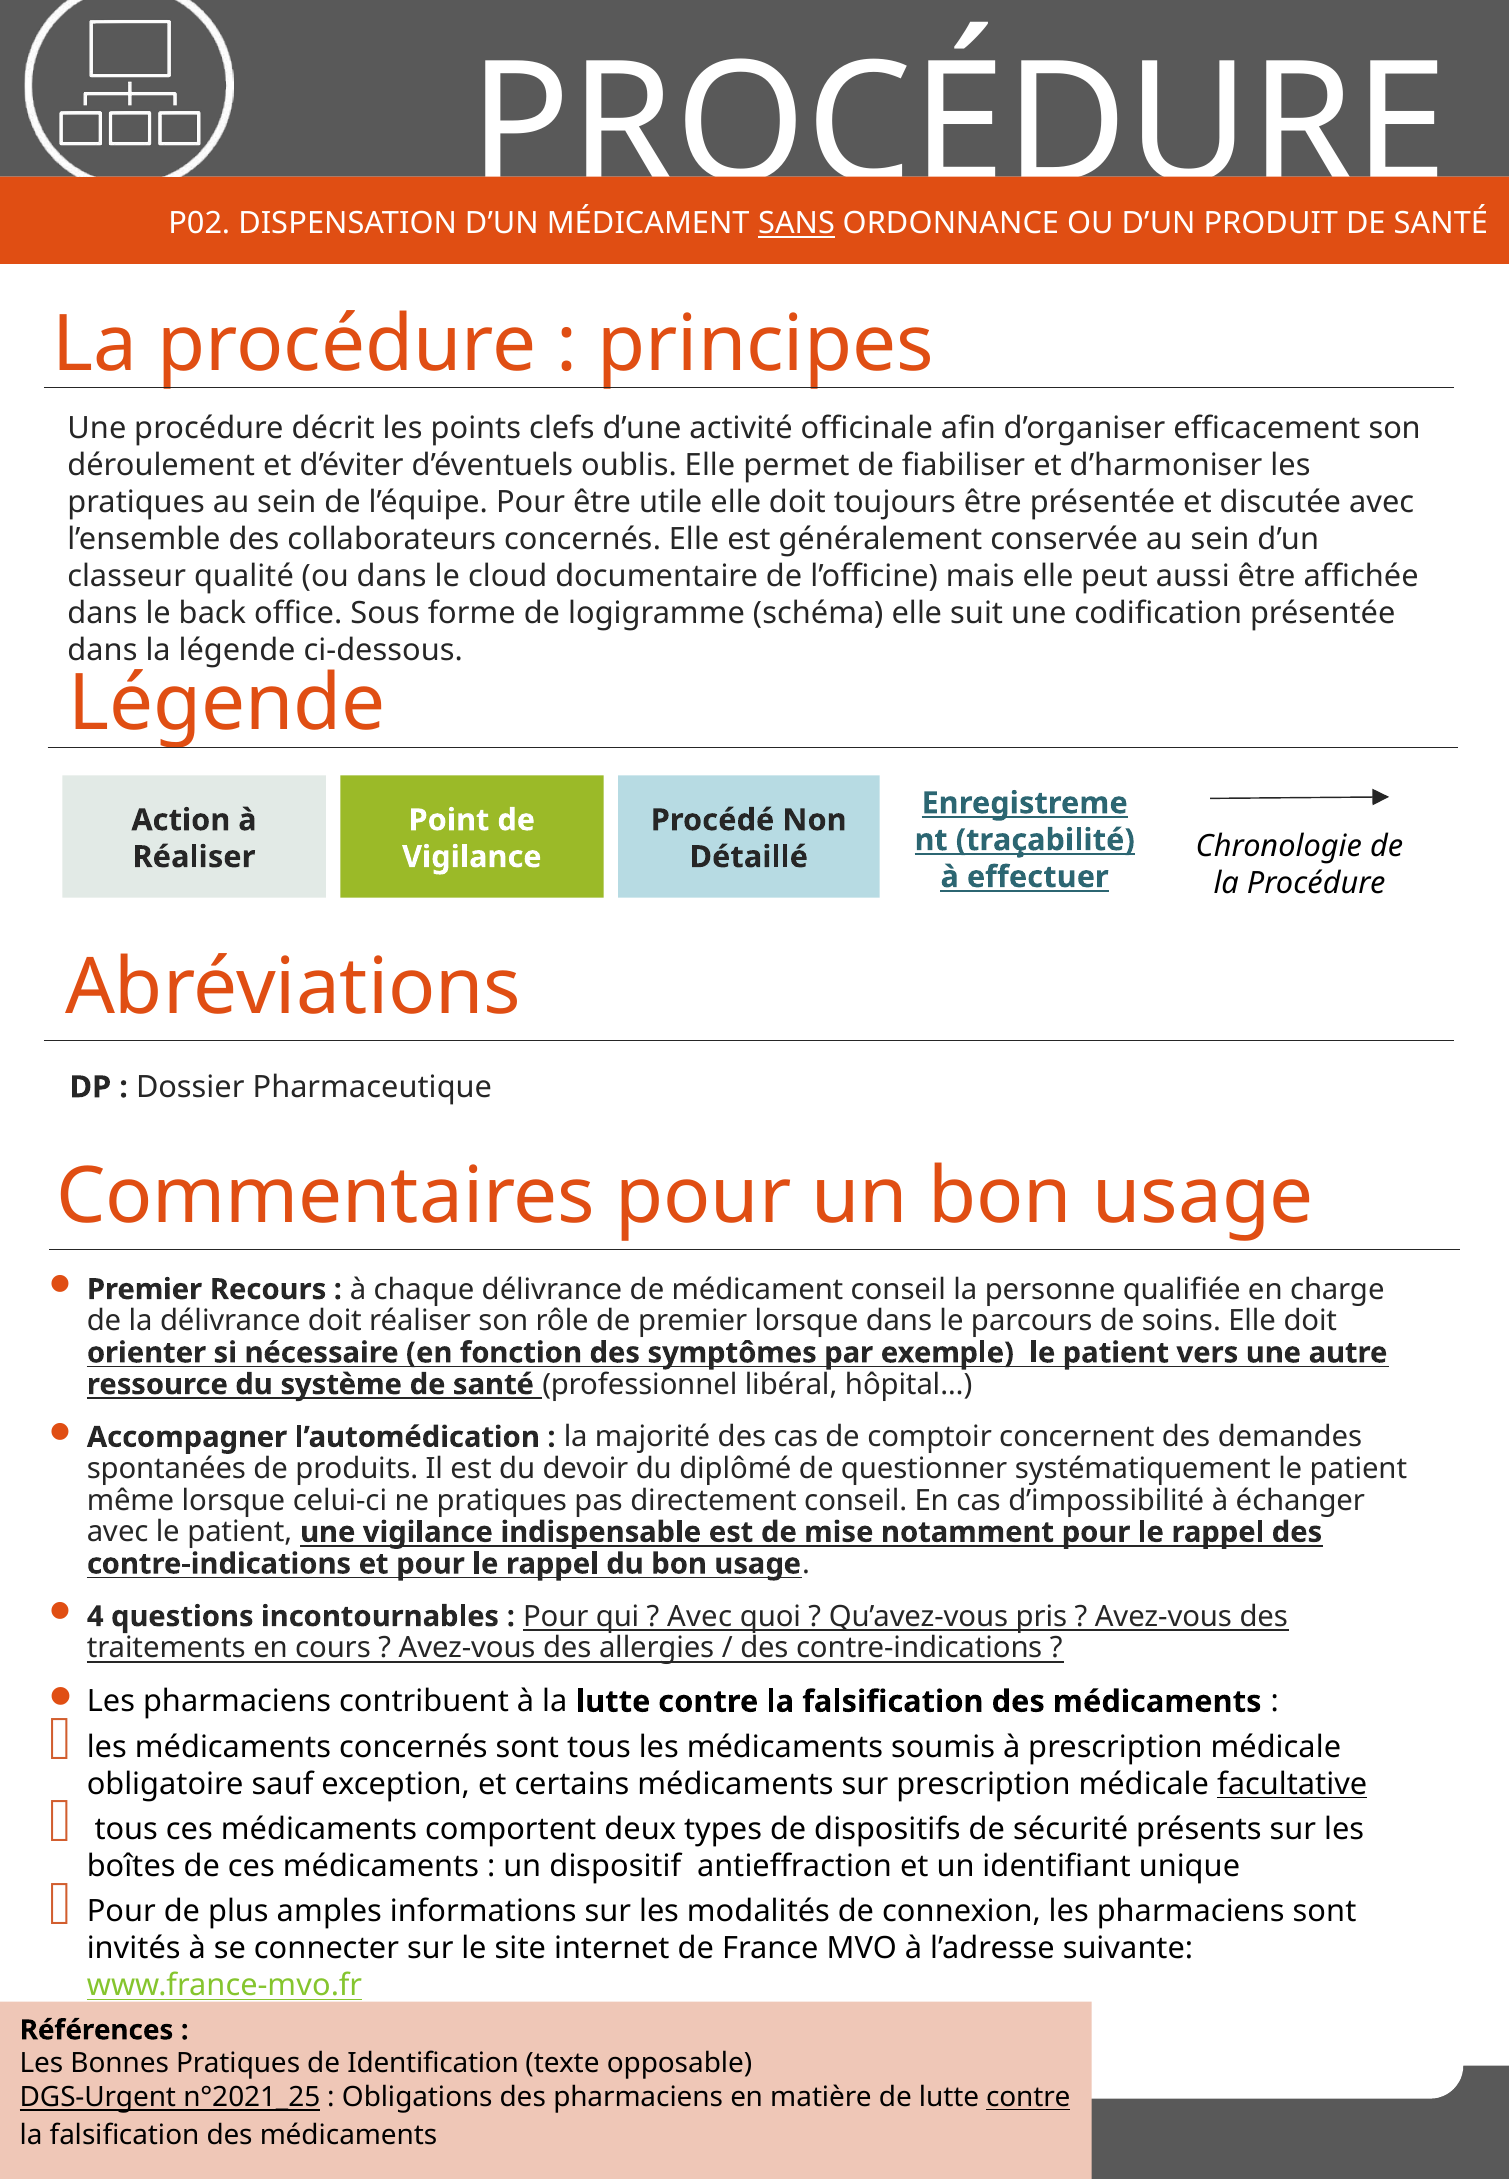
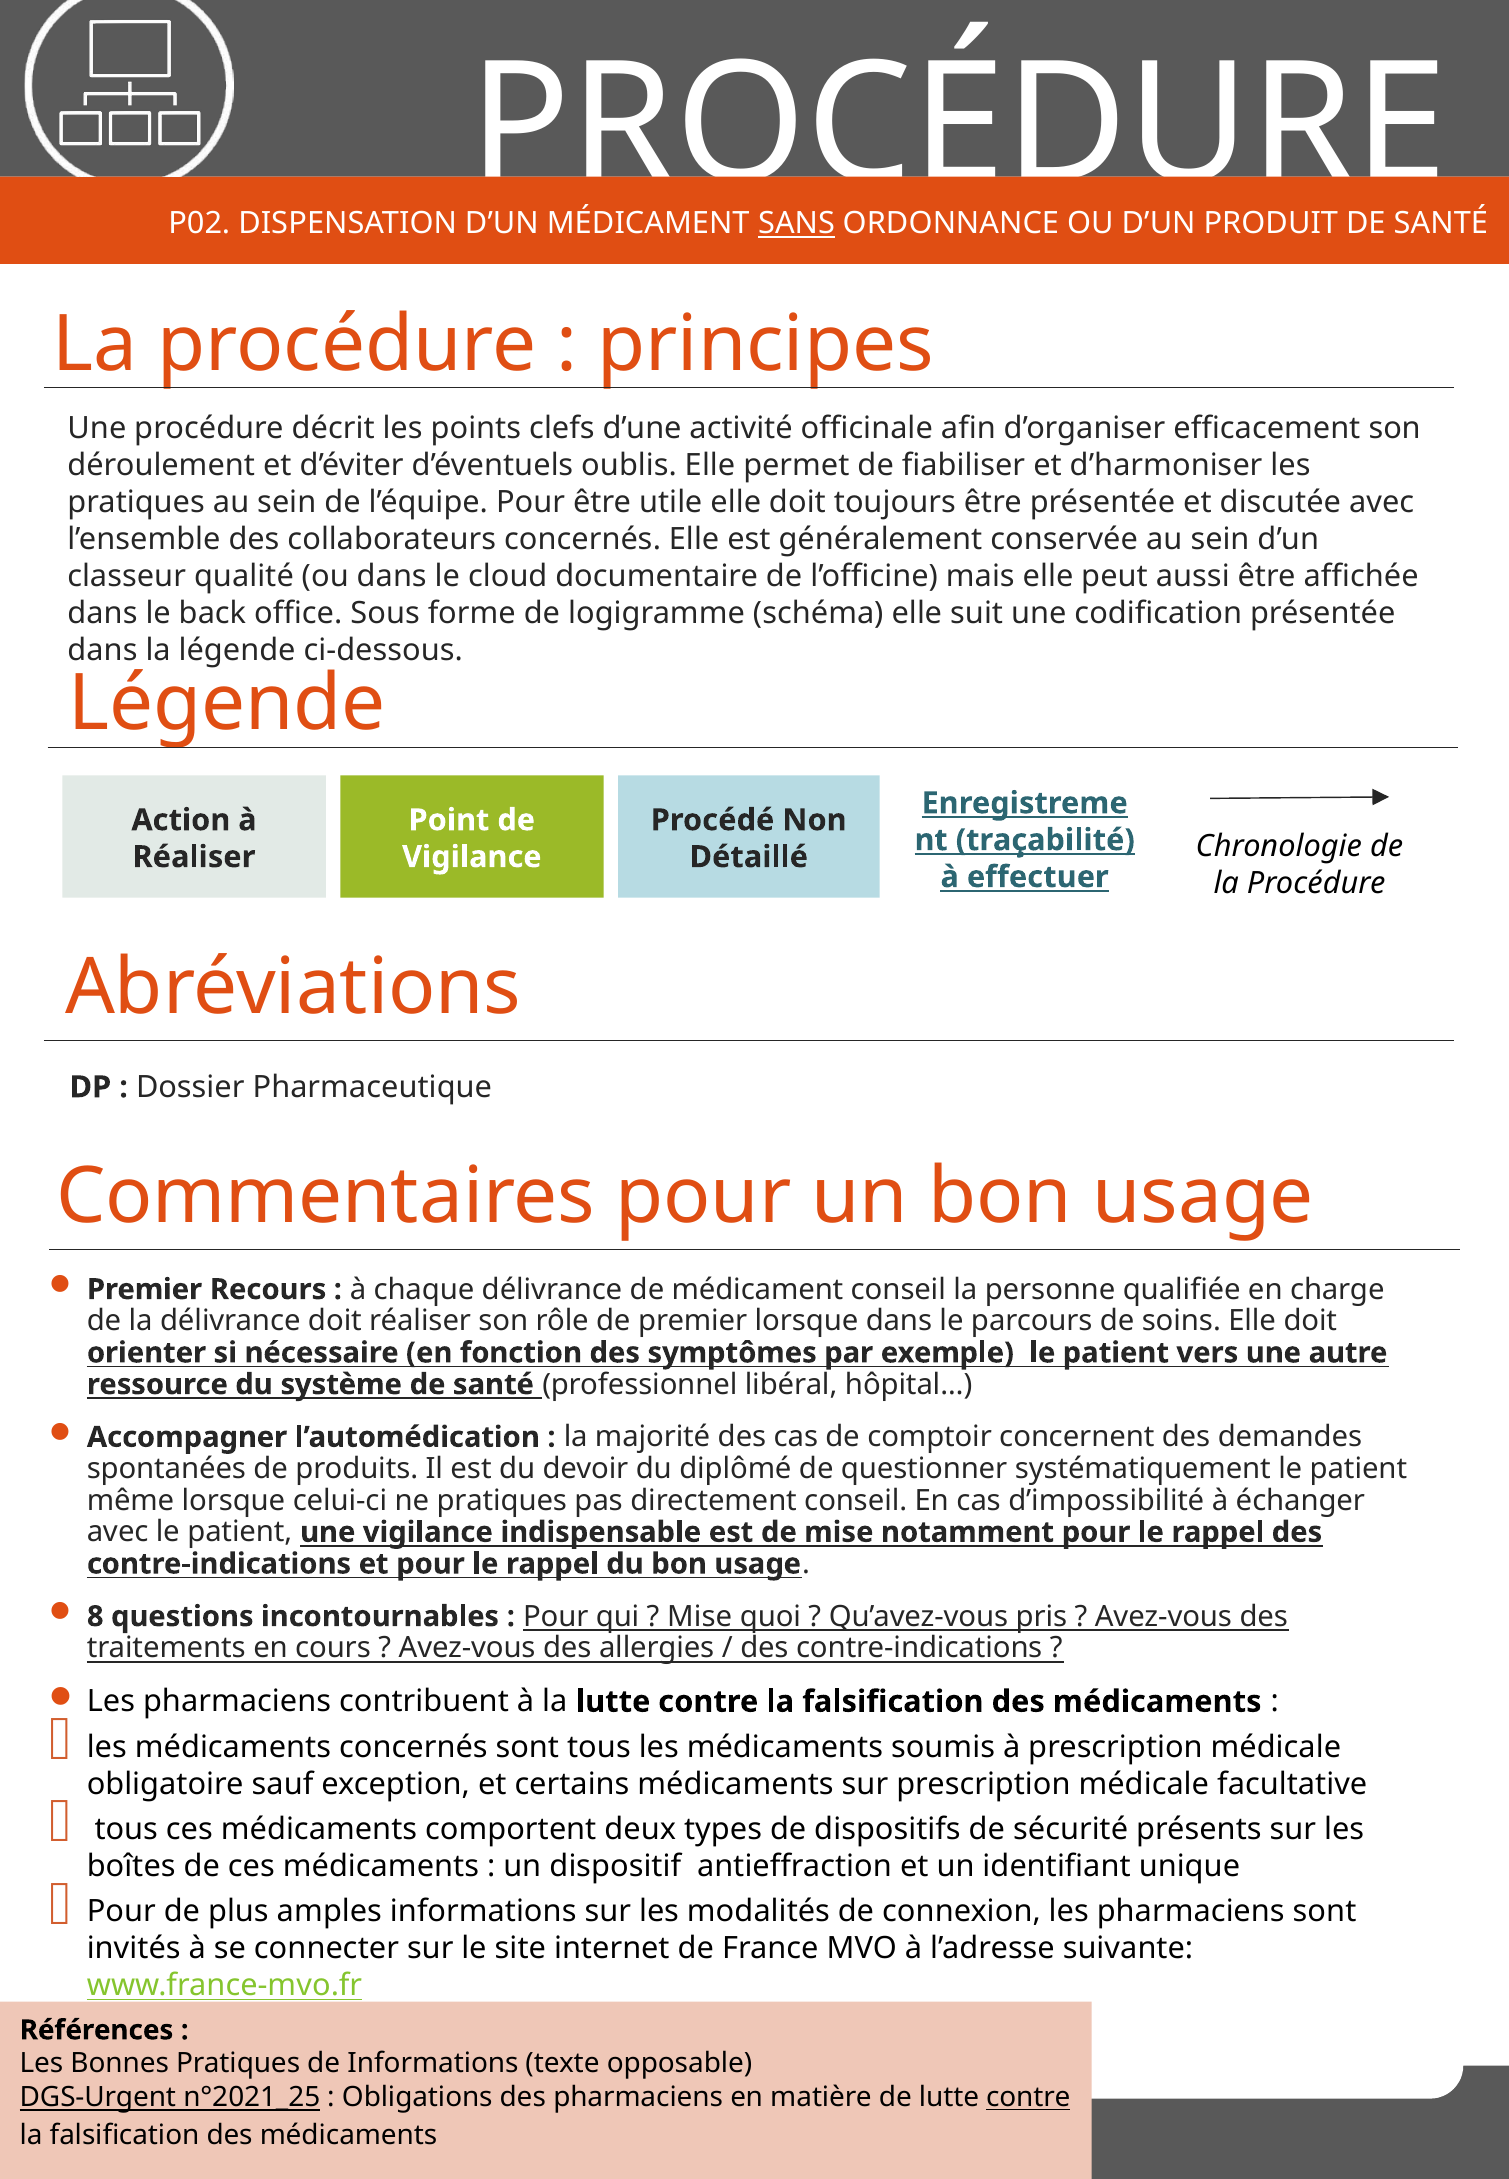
4: 4 -> 8 (95, 1617)
Avec: Avec -> Mise (700, 1617)
facultative underline: present -> none (1292, 1785)
de Identification: Identification -> Informations (433, 2064)
